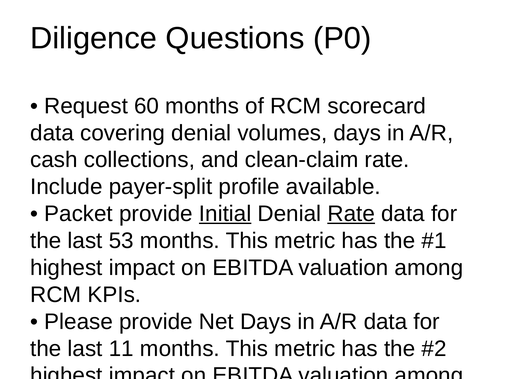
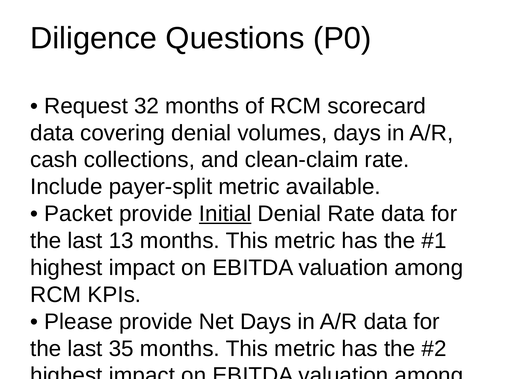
60: 60 -> 32 (147, 106)
payer-split profile: profile -> metric (249, 187)
Rate underline: present -> none (351, 214)
53: 53 -> 13 (121, 241)
11: 11 -> 35 (121, 348)
